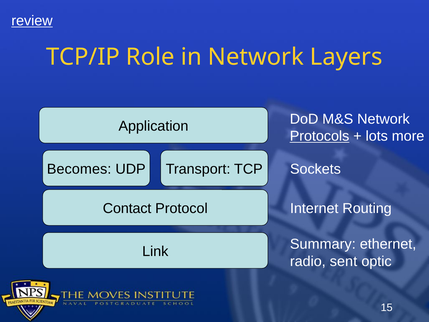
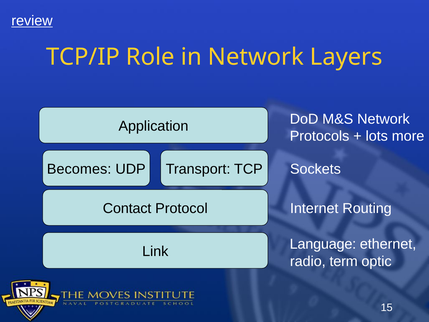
Protocols underline: present -> none (320, 136)
Summary: Summary -> Language (323, 244)
sent: sent -> term (344, 261)
